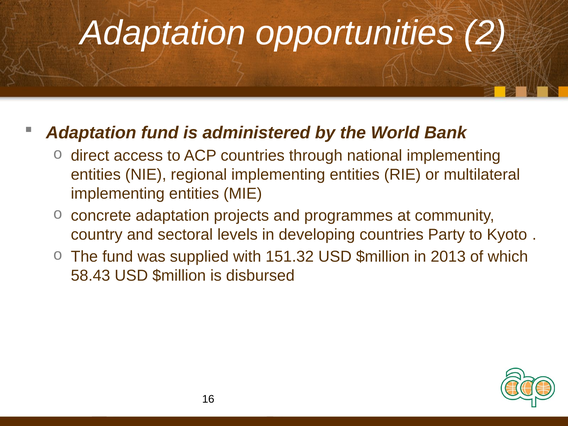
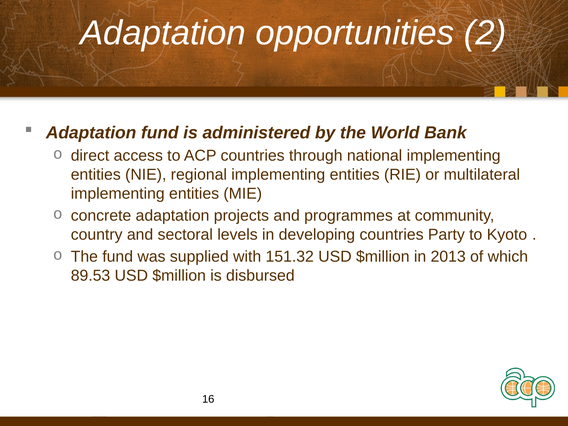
58.43: 58.43 -> 89.53 (91, 276)
